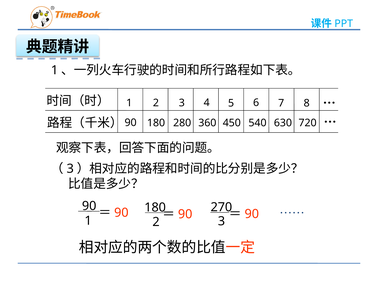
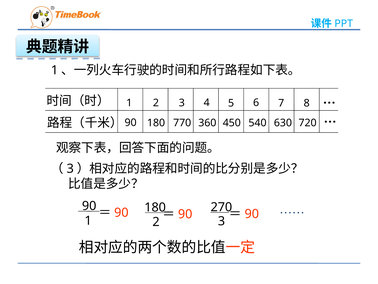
280: 280 -> 770 (182, 123)
